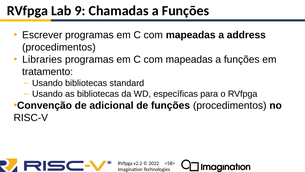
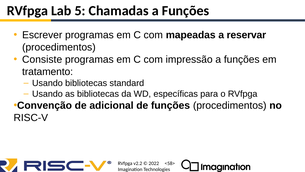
9: 9 -> 5 (80, 11)
address: address -> reservar (246, 35)
Libraries: Libraries -> Consiste (42, 59)
mapeadas: mapeadas -> impressão (189, 59)
